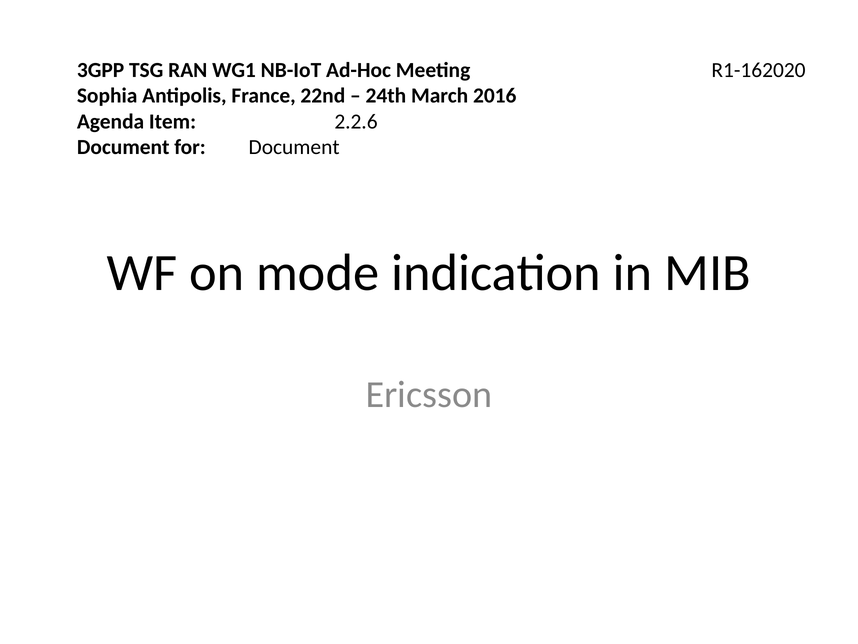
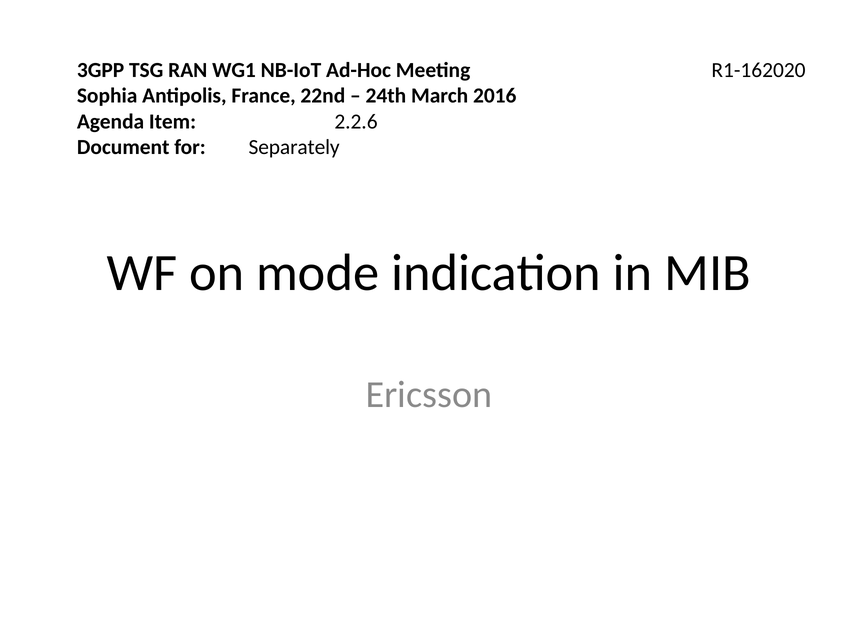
for Document: Document -> Separately (294, 147)
